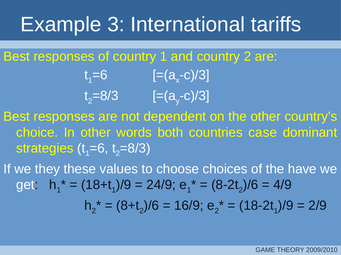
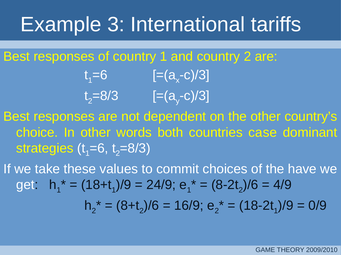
they: they -> take (48, 170)
choose: choose -> commit (178, 170)
2/9: 2/9 -> 0/9 (318, 206)
